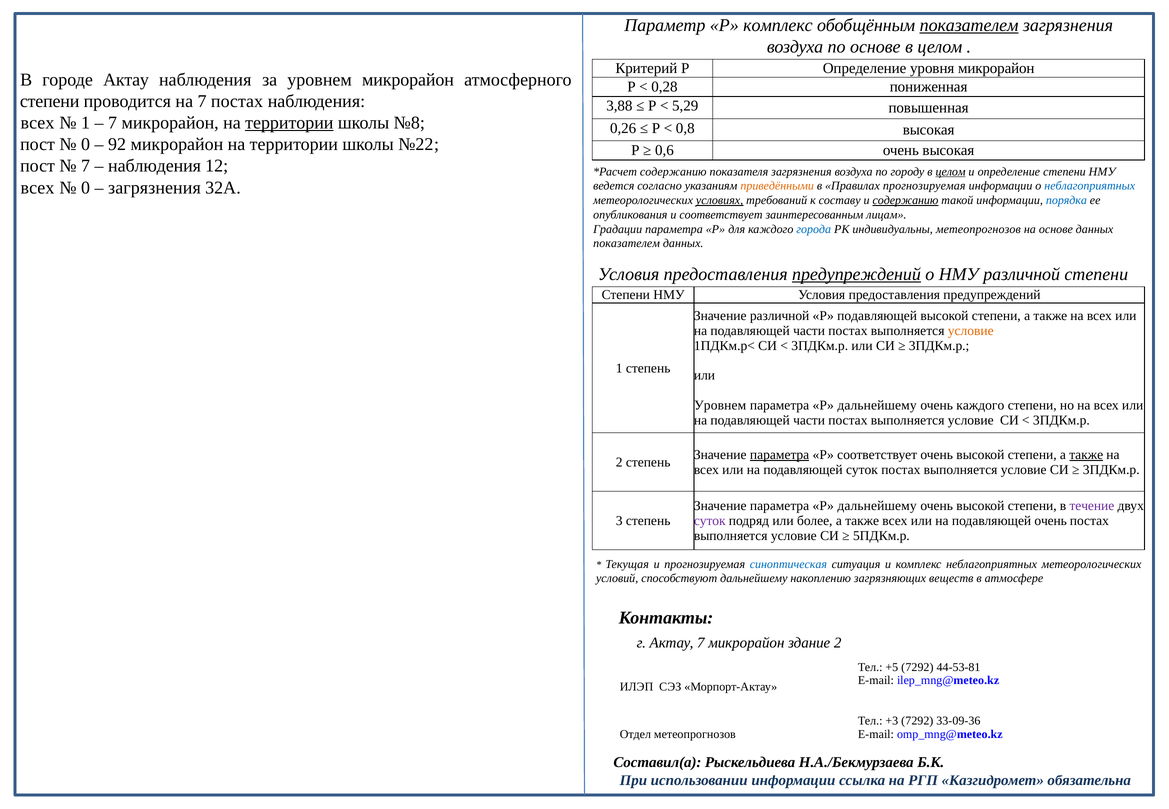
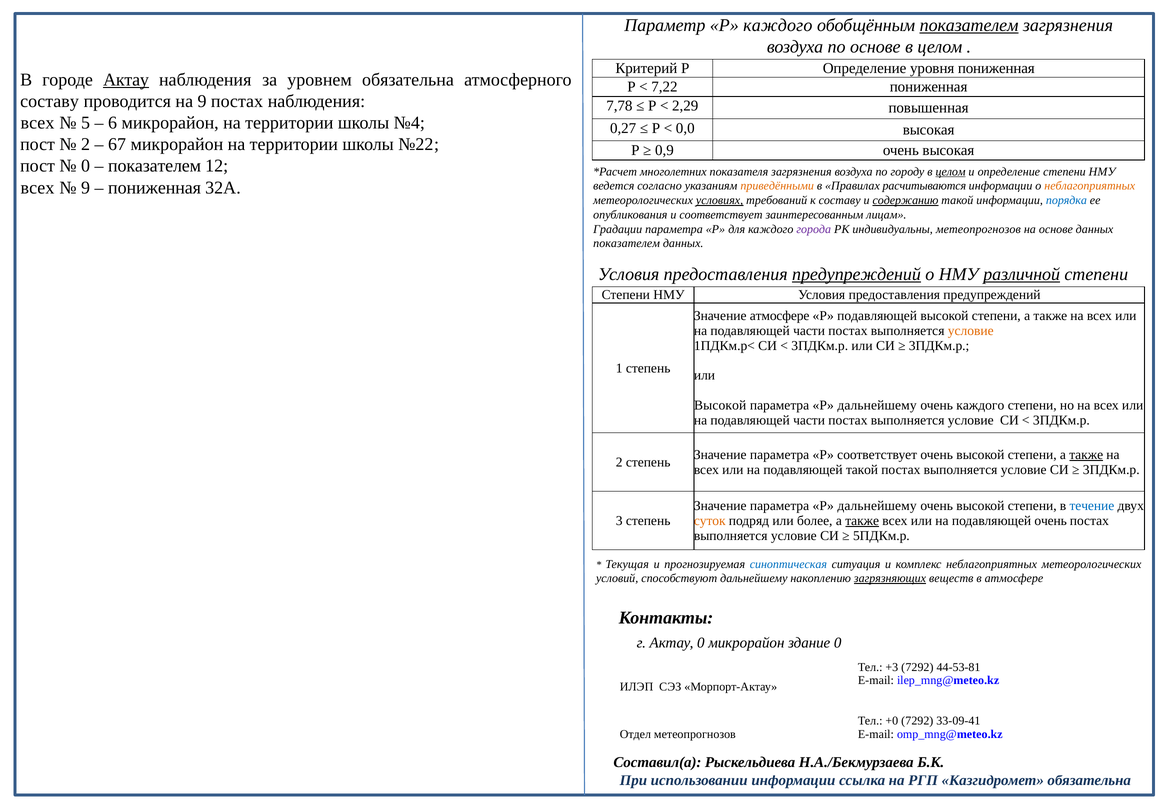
Р комплекс: комплекс -> каждого (778, 25)
уровня микрорайон: микрорайон -> пониженная (996, 68)
Актау underline: none -> present (126, 80)
уровнем микрорайон: микрорайон -> обязательна (408, 80)
0,28: 0,28 -> 7,22 (664, 87)
степени: степени -> составу (50, 101)
на 7: 7 -> 9 (202, 101)
3,88: 3,88 -> 7,78 (619, 106)
5,29: 5,29 -> 2,29 (685, 106)
1: 1 -> 5 (86, 123)
7: 7 -> 6 (113, 123)
территории underline: present -> none (289, 123)
№8: №8 -> №4 (409, 123)
0,26: 0,26 -> 0,27 (623, 128)
0,8: 0,8 -> 0,0 (685, 128)
0: 0 -> 2 (86, 145)
92: 92 -> 67 (117, 145)
0,6: 0,6 -> 0,9 (664, 150)
7: 7 -> 0 (86, 166)
наблюдения: наблюдения -> показателем (155, 166)
содержанию: содержанию -> многолетних (673, 172)
0: 0 -> 9 (86, 188)
загрязнения: загрязнения -> пониженная (155, 188)
Правилах прогнозируемая: прогнозируемая -> расчитываются (924, 186)
неблагоприятных colour: blue -> orange (1090, 186)
города colour: blue -> purple (814, 229)
различной underline: none -> present (1022, 274)
Значение различной: различной -> атмосфере (780, 316)
Уровнем: Уровнем -> Высокой (720, 406)
параметра underline: present -> none (780, 455)
подавляющей суток: суток -> такой (862, 470)
течение colour: purple -> blue (1092, 506)
суток colour: purple -> orange (710, 521)
также underline: none -> present (862, 521)
загрязняющих underline: none -> present (890, 579)
Актау 7: 7 -> 0 (701, 643)
здание 2: 2 -> 0 (838, 643)
+5: +5 -> +3 (892, 667)
+3: +3 -> +0 (892, 721)
33-09-36: 33-09-36 -> 33-09-41 (958, 721)
